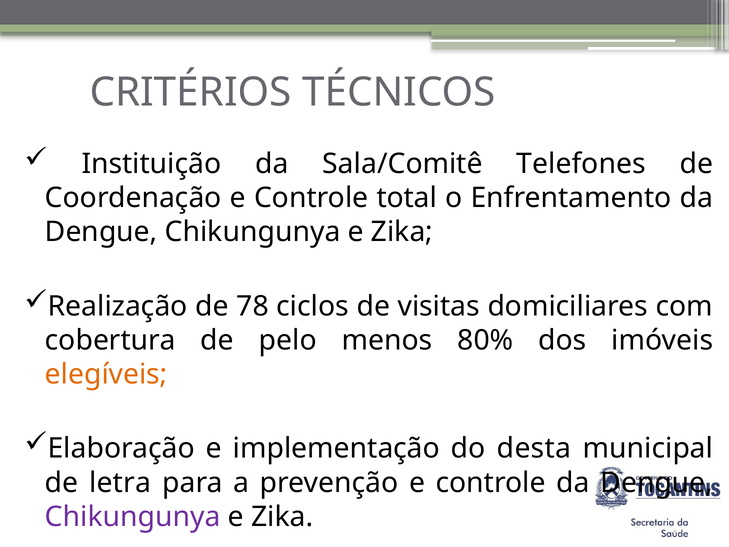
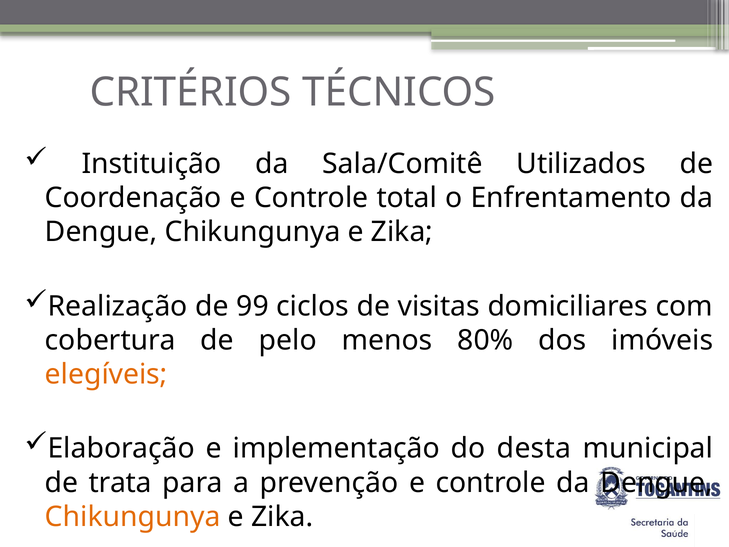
Telefones: Telefones -> Utilizados (581, 164)
78: 78 -> 99 (253, 306)
letra: letra -> trata (120, 482)
Chikungunya colour: purple -> orange (133, 516)
